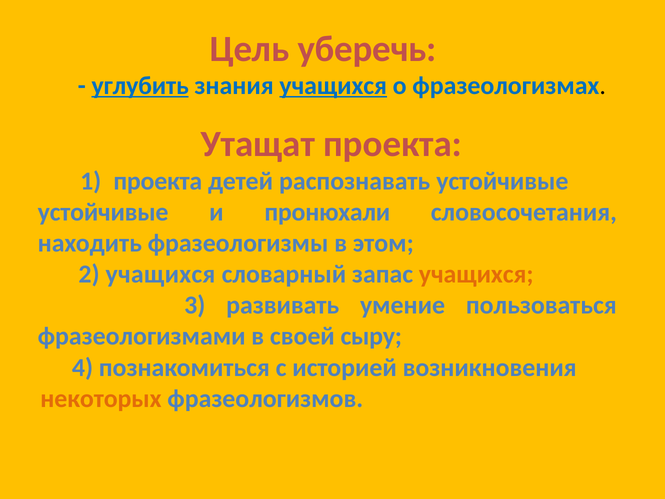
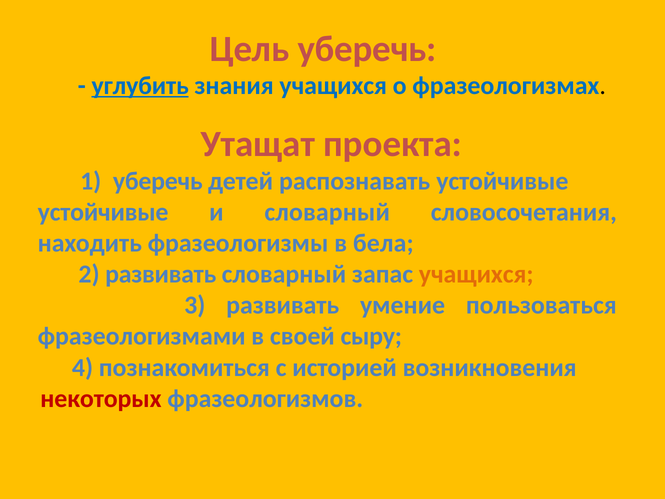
учащихся underline: present -> none (333, 86)
1 проекта: проекта -> уберечь (158, 181)
и пронюхали: пронюхали -> словарный (327, 212)
этом: этом -> бела (383, 243)
2 учащихся: учащихся -> развивать (161, 274)
некоторых colour: orange -> red (101, 398)
